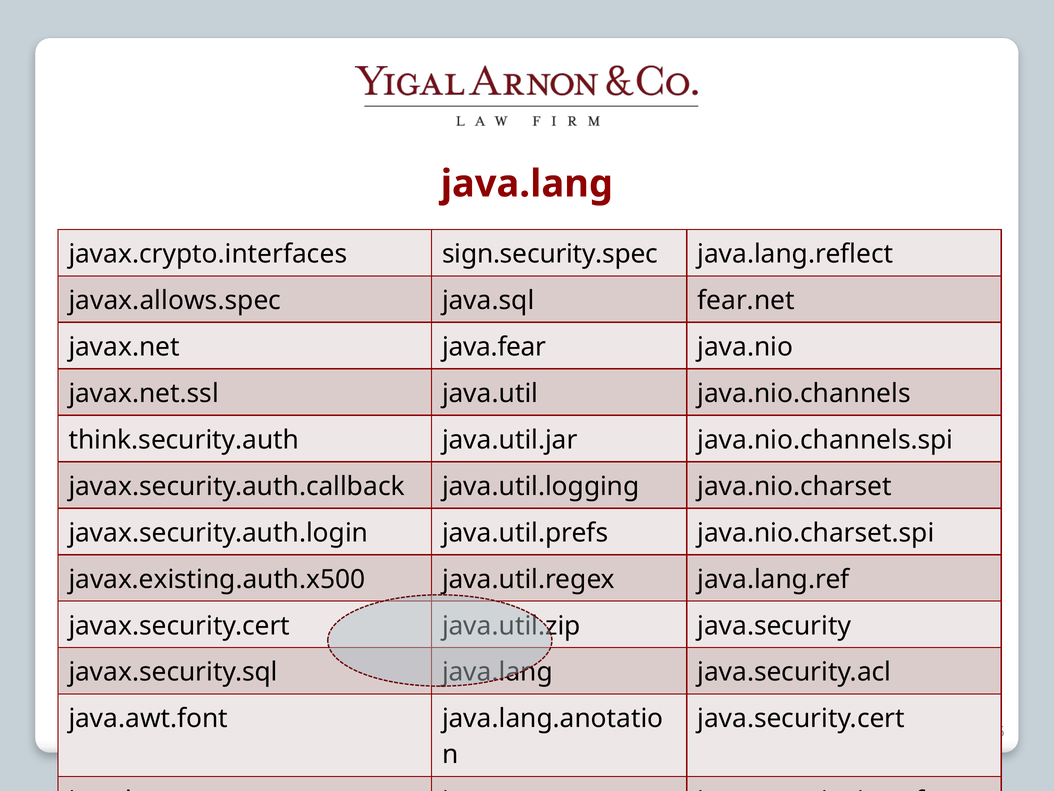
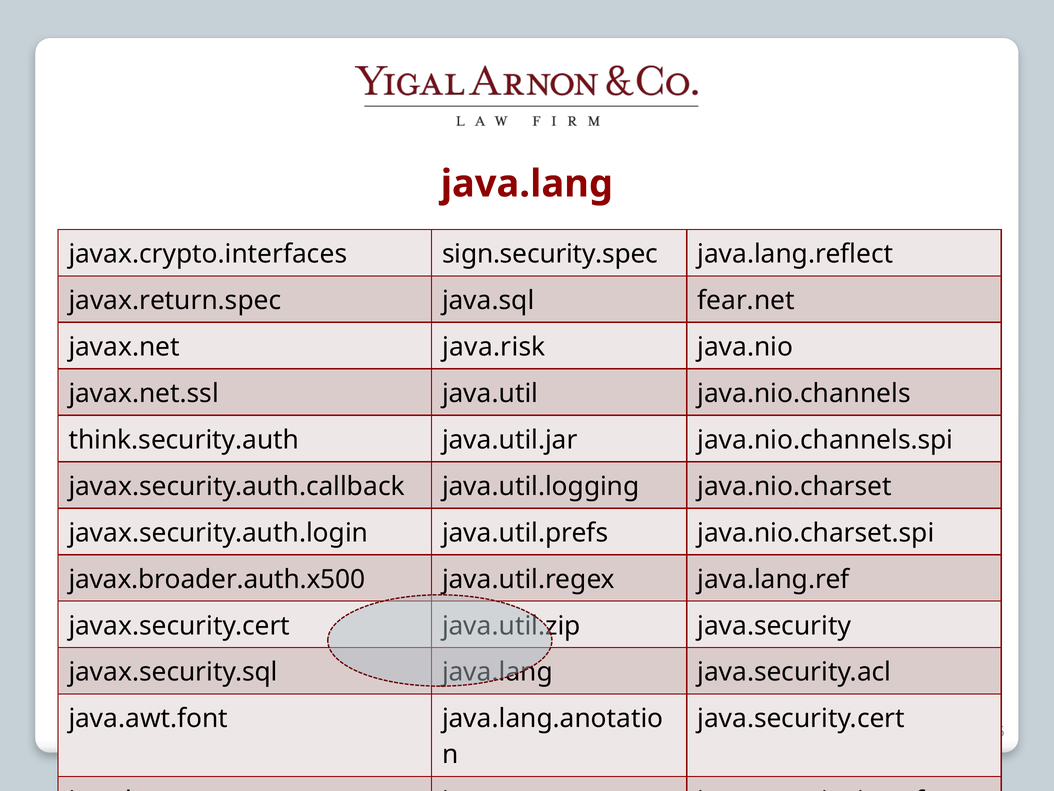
javax.allows.spec: javax.allows.spec -> javax.return.spec (175, 300)
java.fear: java.fear -> java.risk (494, 347)
javax.existing.auth.x500: javax.existing.auth.x500 -> javax.broader.auth.x500 (217, 579)
